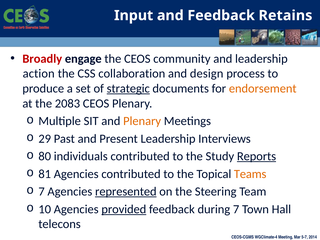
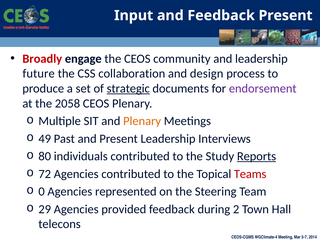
Feedback Retains: Retains -> Present (286, 15)
action: action -> future (39, 74)
endorsement colour: orange -> purple (263, 89)
2083: 2083 -> 2058 (67, 103)
29: 29 -> 49 (45, 139)
81: 81 -> 72 (45, 174)
Teams colour: orange -> red (250, 174)
7: 7 -> 0 (42, 192)
represented underline: present -> none (126, 192)
10: 10 -> 29 (45, 209)
provided underline: present -> none (124, 209)
during 7: 7 -> 2 (236, 209)
